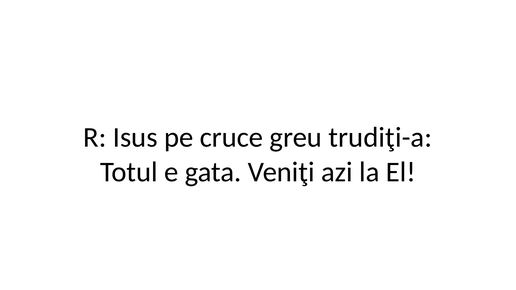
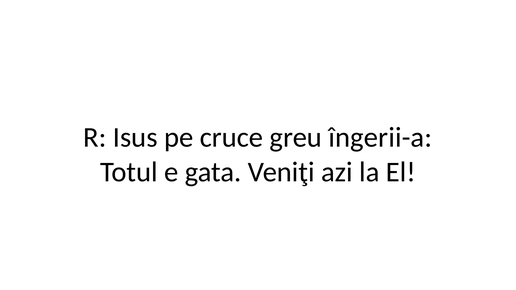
trudiţi-a: trudiţi-a -> îngerii-a (380, 138)
